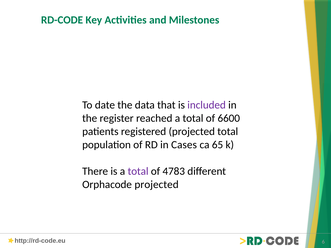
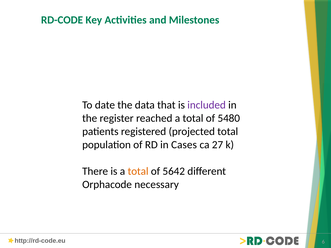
6600: 6600 -> 5480 (229, 118)
65: 65 -> 27 (218, 145)
total colour: purple -> orange (138, 171)
4783: 4783 -> 5642 (174, 171)
Orphacode projected: projected -> necessary (157, 185)
